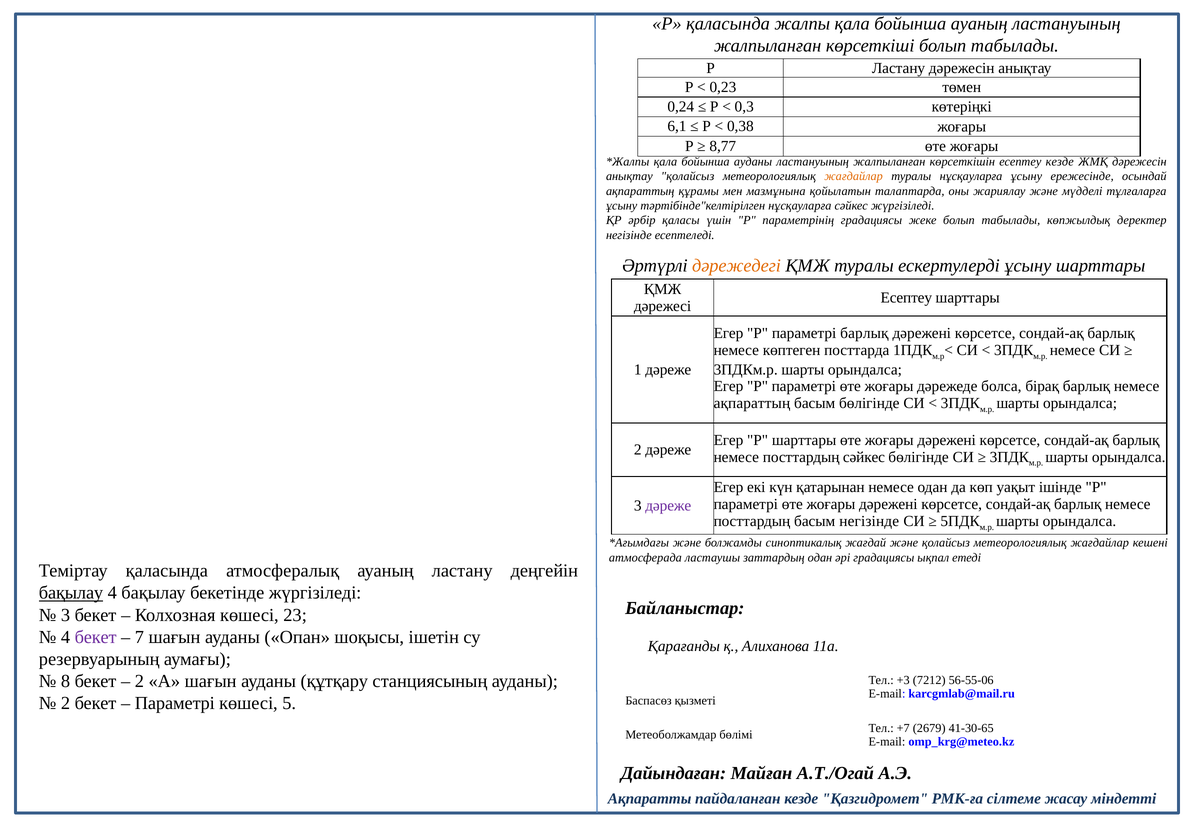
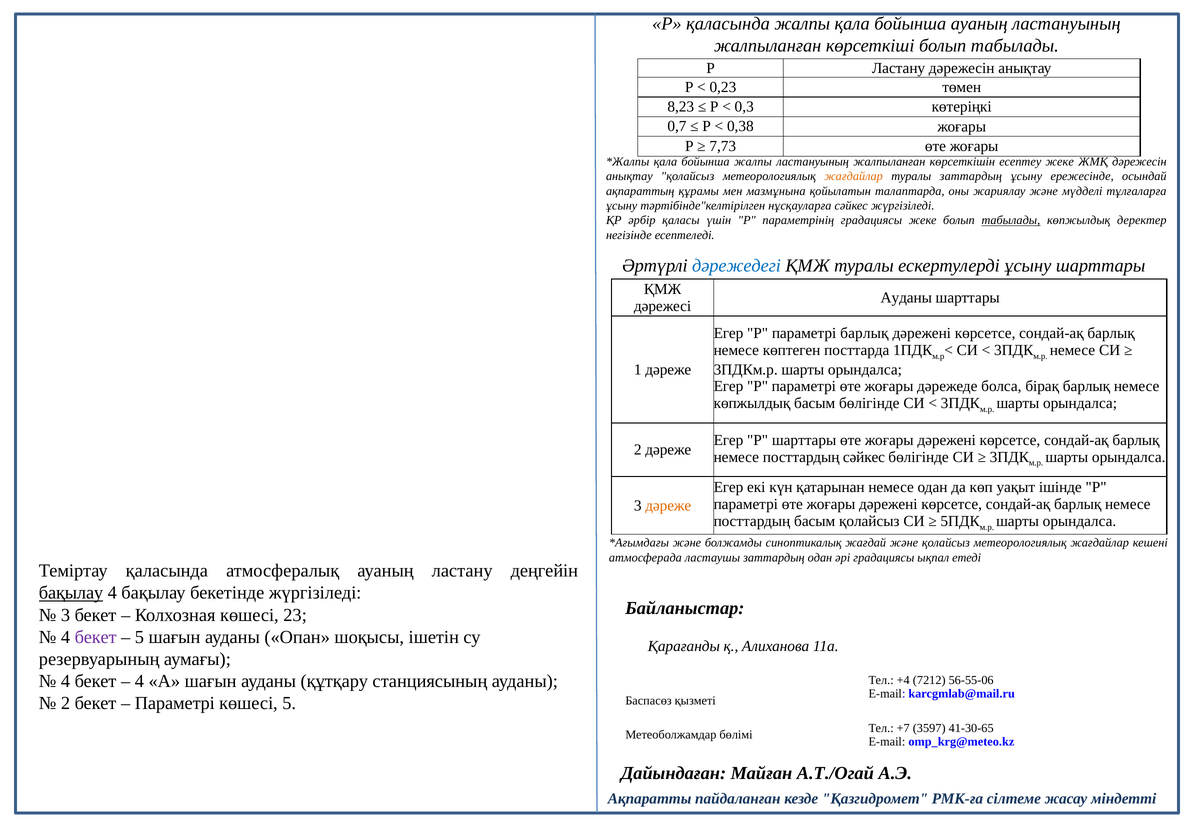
0,24: 0,24 -> 8,23 (681, 107)
6,1: 6,1 -> 0,7 (677, 126)
8,77: 8,77 -> 7,73 (723, 146)
бойынша ауданы: ауданы -> жалпы (753, 162)
есептеу кезде: кезде -> жеке (1060, 162)
туралы нұсқауларға: нұсқауларға -> заттардың (971, 176)
табылады underline: none -> present (1011, 220)
дәрежедегі colour: orange -> blue (736, 265)
Есептеу: Есептеу -> Ауданы (906, 297)
ақпараттың: ақпараттың -> көпжылдық (752, 403)
дәреже colour: purple -> orange (668, 505)
басым негізінде: негізінде -> қолайсыз (869, 521)
7: 7 -> 5 (139, 637)
8: 8 -> 4 (65, 681)
2: 2 -> 4 (139, 681)
+3: +3 -> +4 (903, 680)
2679: 2679 -> 3597 (929, 728)
